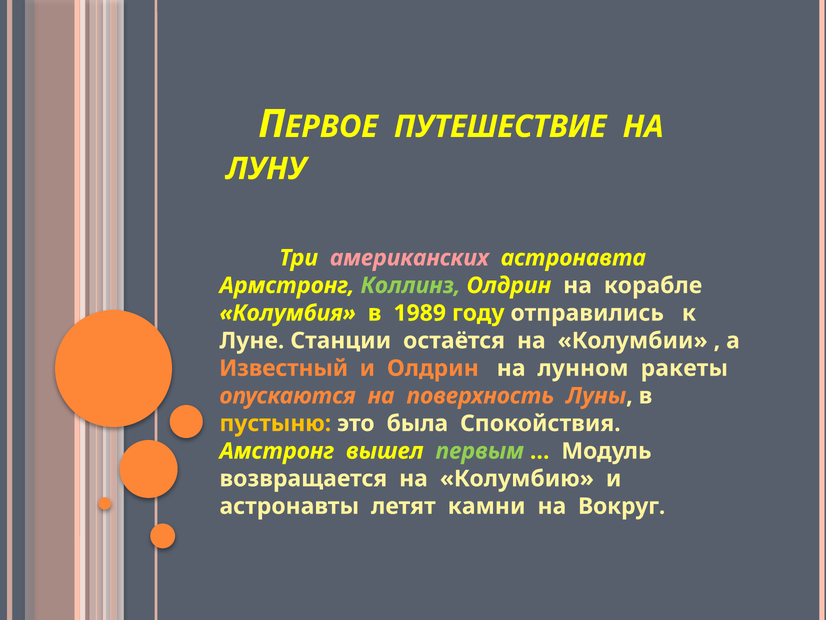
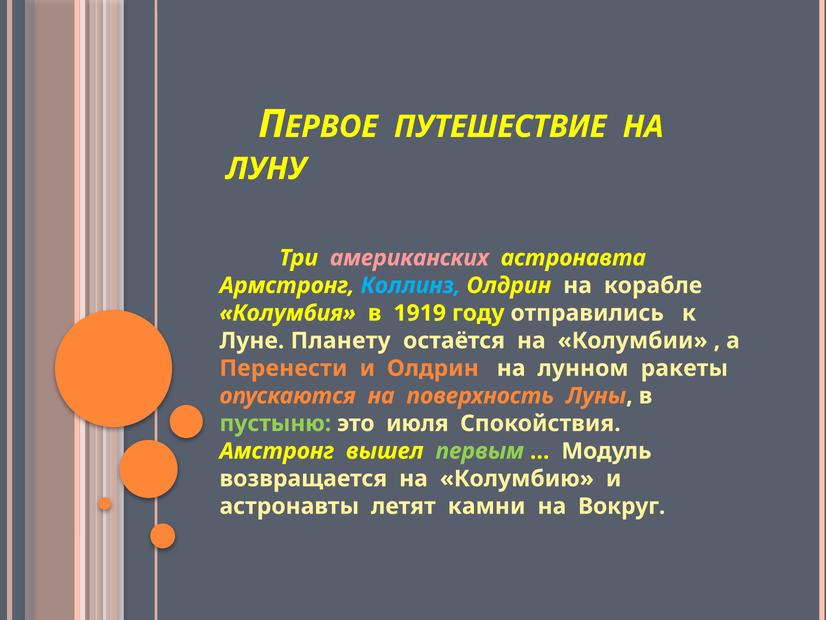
Коллинз colour: light green -> light blue (411, 285)
1989: 1989 -> 1919 (420, 313)
Станции: Станции -> Планету (341, 340)
Известный: Известный -> Перенести (283, 368)
пустыню colour: yellow -> light green (275, 423)
была: была -> июля (417, 423)
